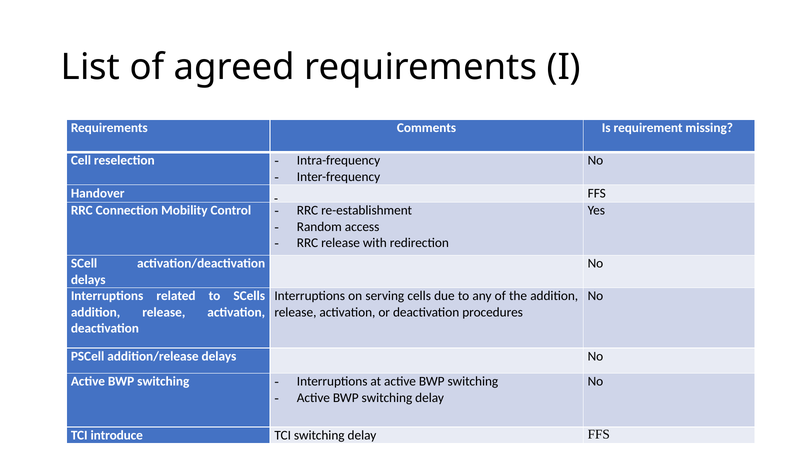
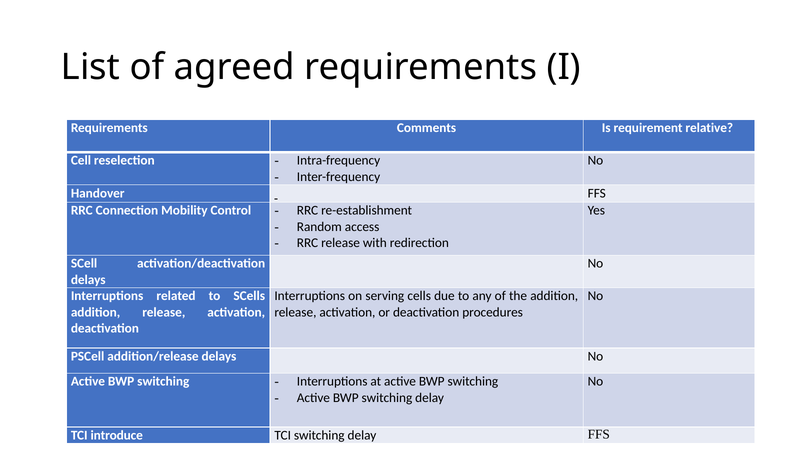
missing: missing -> relative (709, 128)
